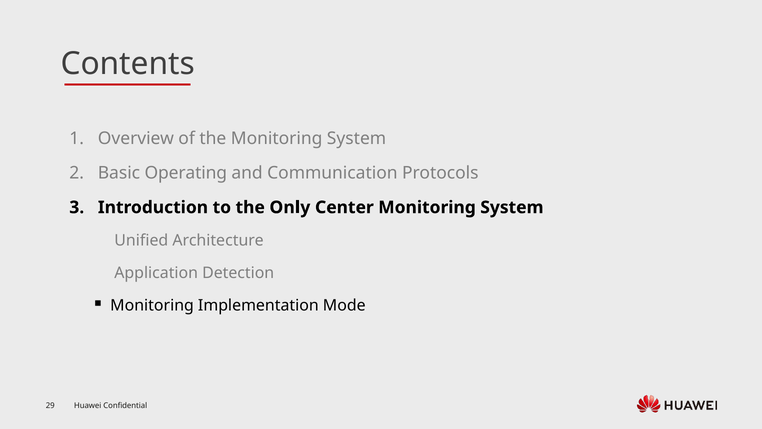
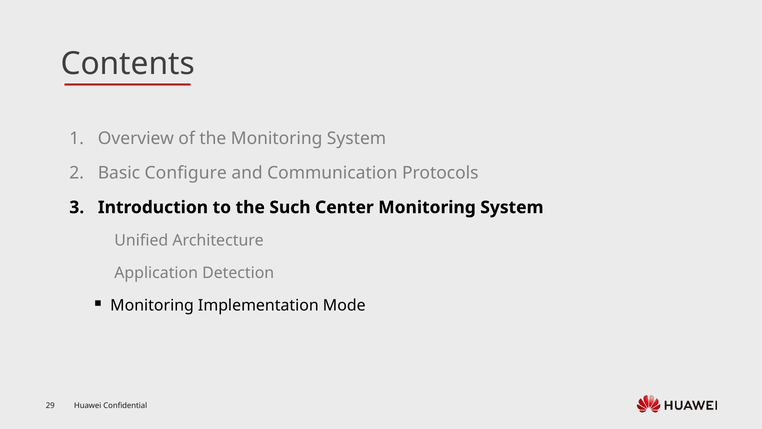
Operating: Operating -> Configure (186, 173)
Only: Only -> Such (290, 207)
